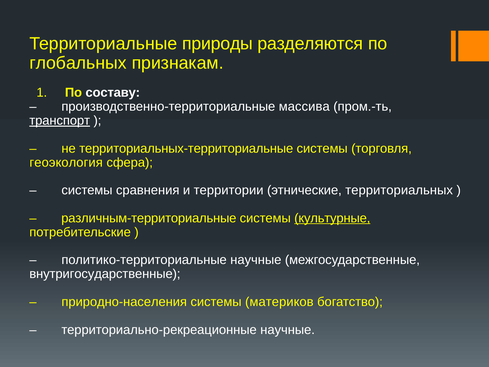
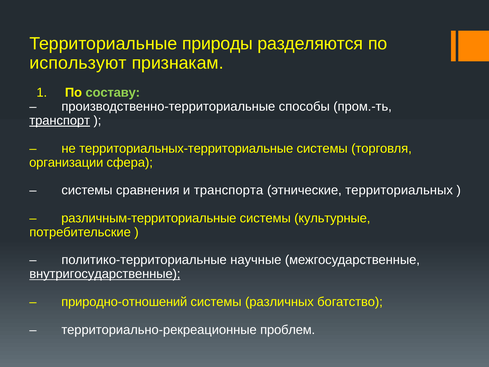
глобальных: глобальных -> используют (78, 63)
составу colour: white -> light green (113, 93)
массива: массива -> способы (304, 107)
геоэкология: геоэкология -> организации (66, 162)
территории: территории -> транспорта (229, 190)
культурные underline: present -> none (332, 218)
внутригосударственные underline: none -> present (105, 274)
природно-населения: природно-населения -> природно-отношений (124, 302)
материков: материков -> различных (279, 302)
территориально-рекреационные научные: научные -> проблем (288, 330)
